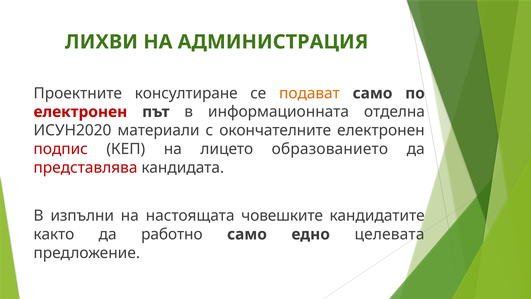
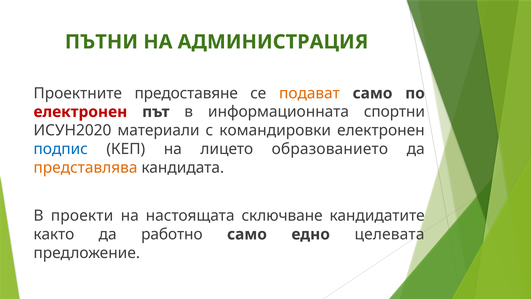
ЛИХВИ: ЛИХВИ -> ПЪТНИ (101, 42)
консултиране: консултиране -> предоставяне (186, 93)
отделна: отделна -> спортни (394, 112)
окончателните: окончателните -> командировки (275, 130)
подпис colour: red -> blue (61, 149)
представлява colour: red -> orange (85, 167)
изпълни: изпълни -> проекти (82, 216)
човешките: човешките -> сключване (282, 216)
